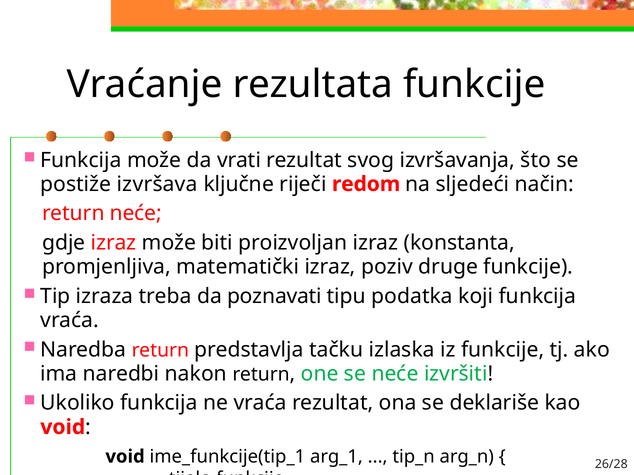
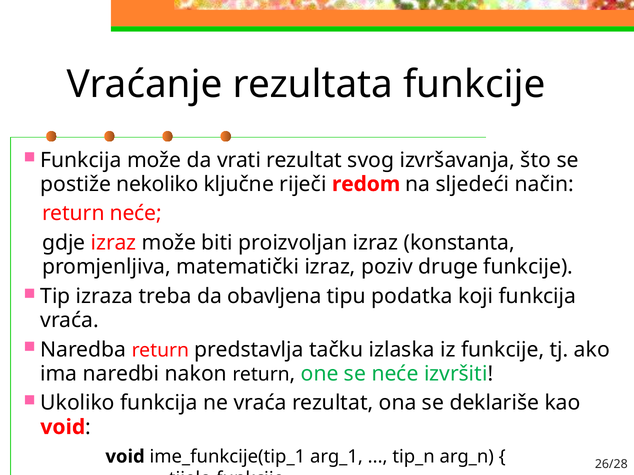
izvršava: izvršava -> nekoliko (157, 184)
poznavati: poznavati -> obavljena (274, 297)
